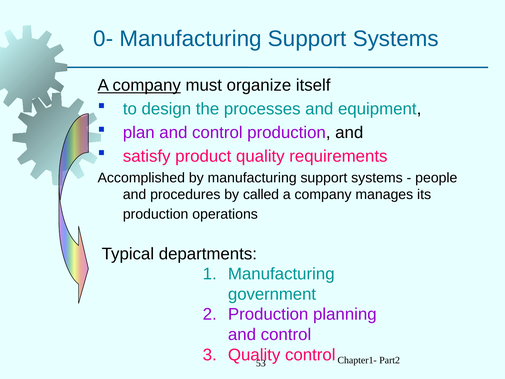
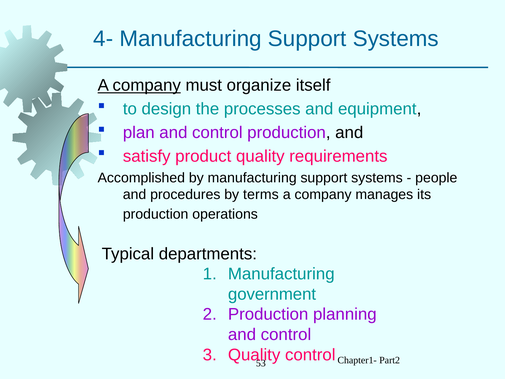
0-: 0- -> 4- (103, 39)
called: called -> terms (261, 195)
